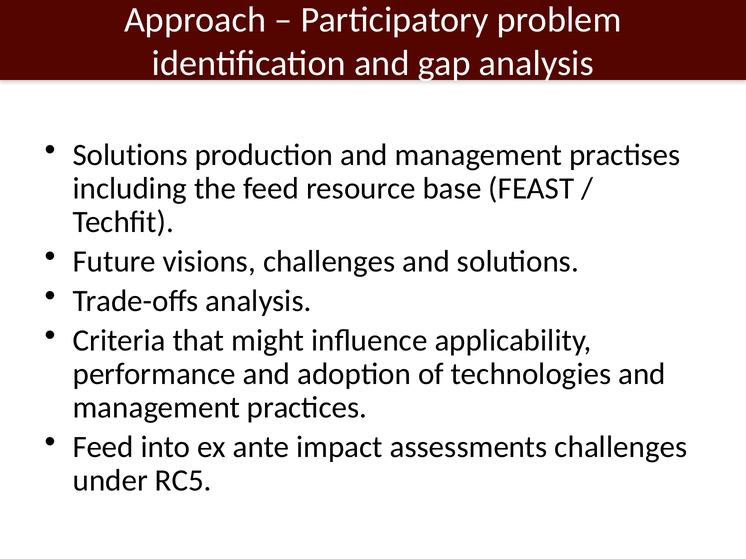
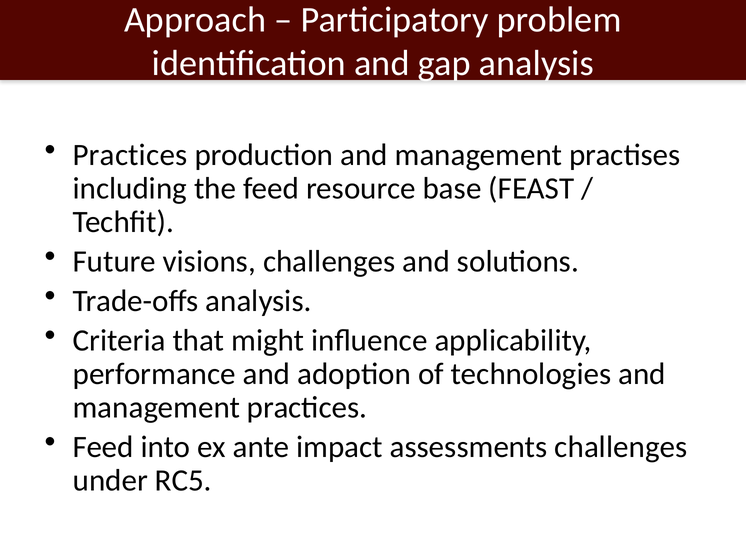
Solutions: Solutions -> Practices (130, 155)
